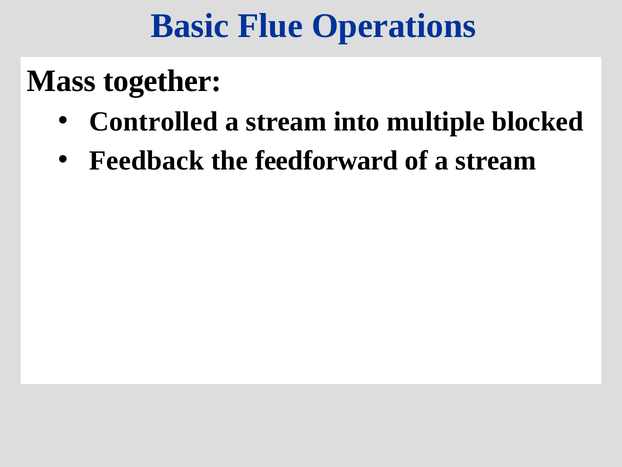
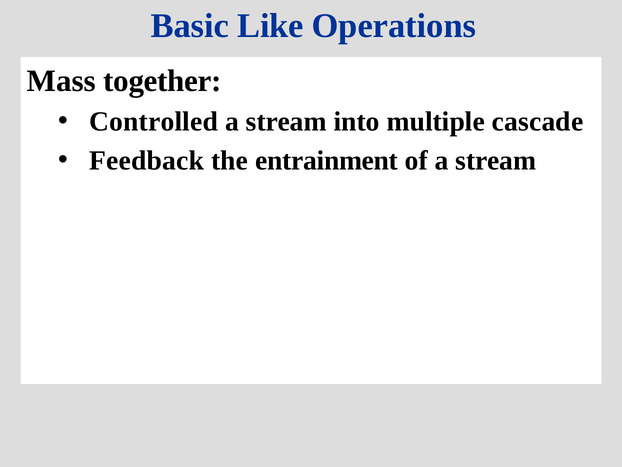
Flue: Flue -> Like (270, 26)
blocked: blocked -> cascade (538, 121)
feedforward: feedforward -> entrainment (327, 160)
